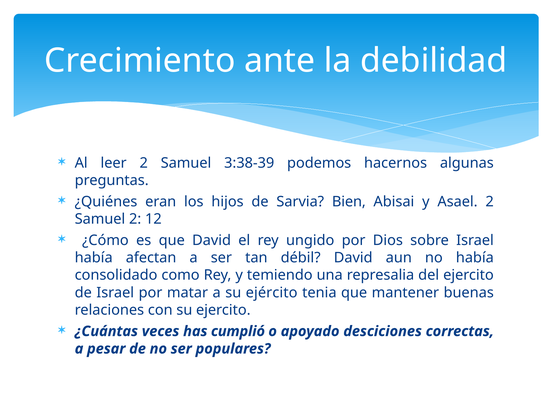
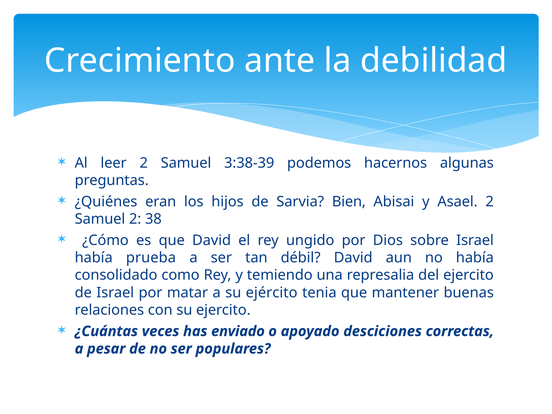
12: 12 -> 38 (153, 219)
afectan: afectan -> prueba (151, 258)
cumplió: cumplió -> enviado (238, 331)
